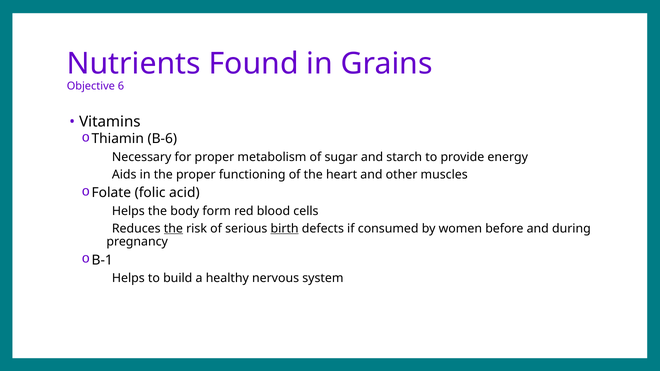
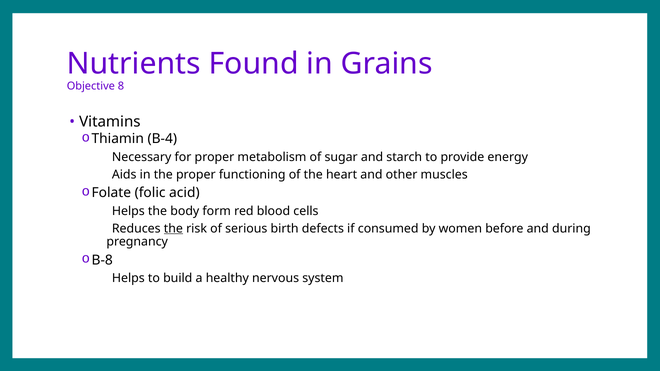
6: 6 -> 8 (121, 86)
B-6: B-6 -> B-4 (162, 139)
birth underline: present -> none (285, 229)
B-1: B-1 -> B-8 (102, 260)
